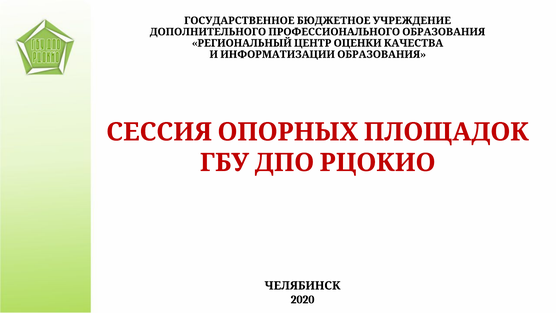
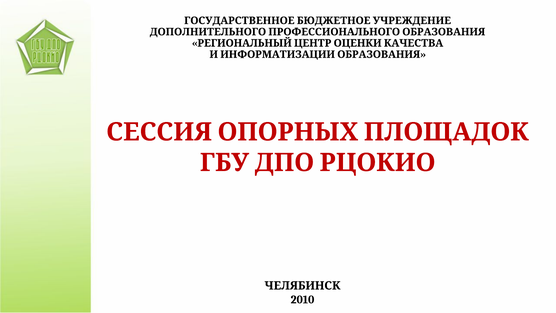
2020: 2020 -> 2010 (303, 299)
